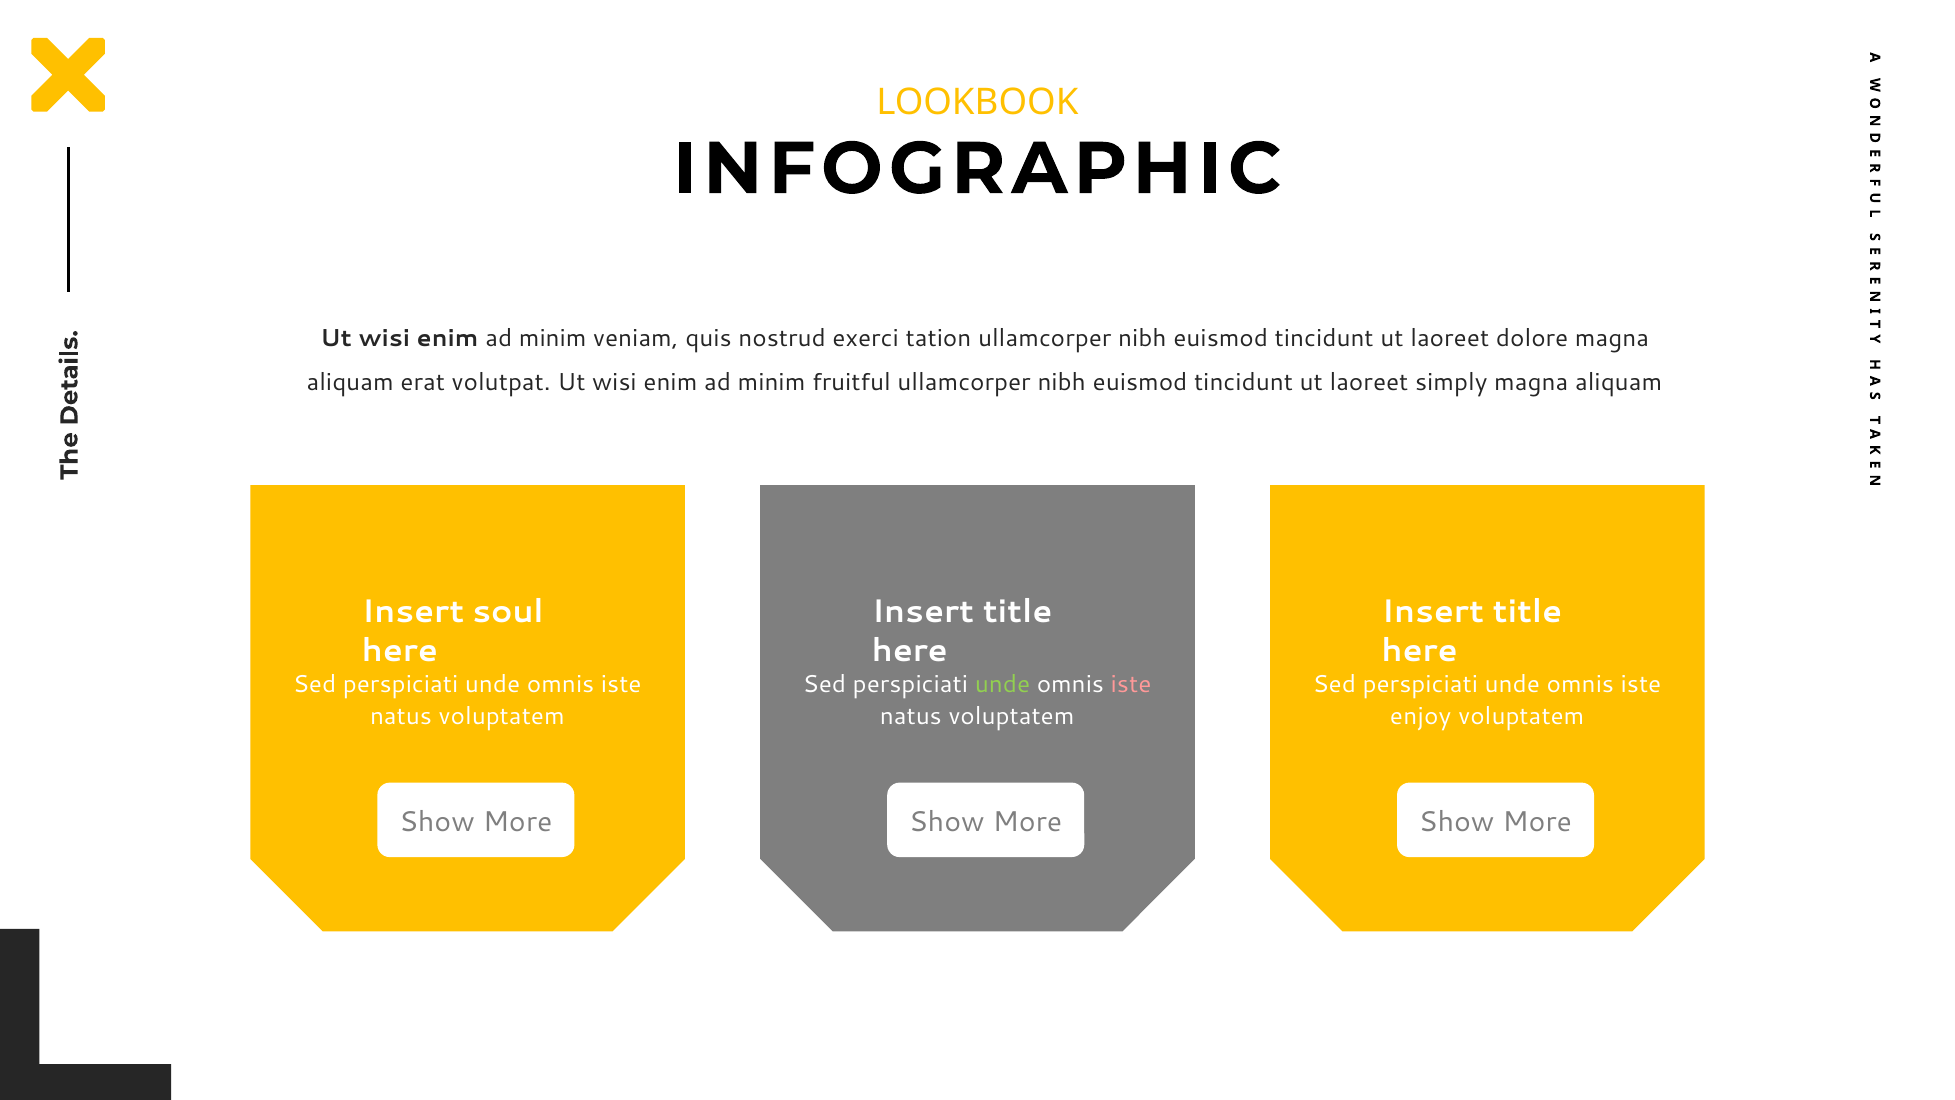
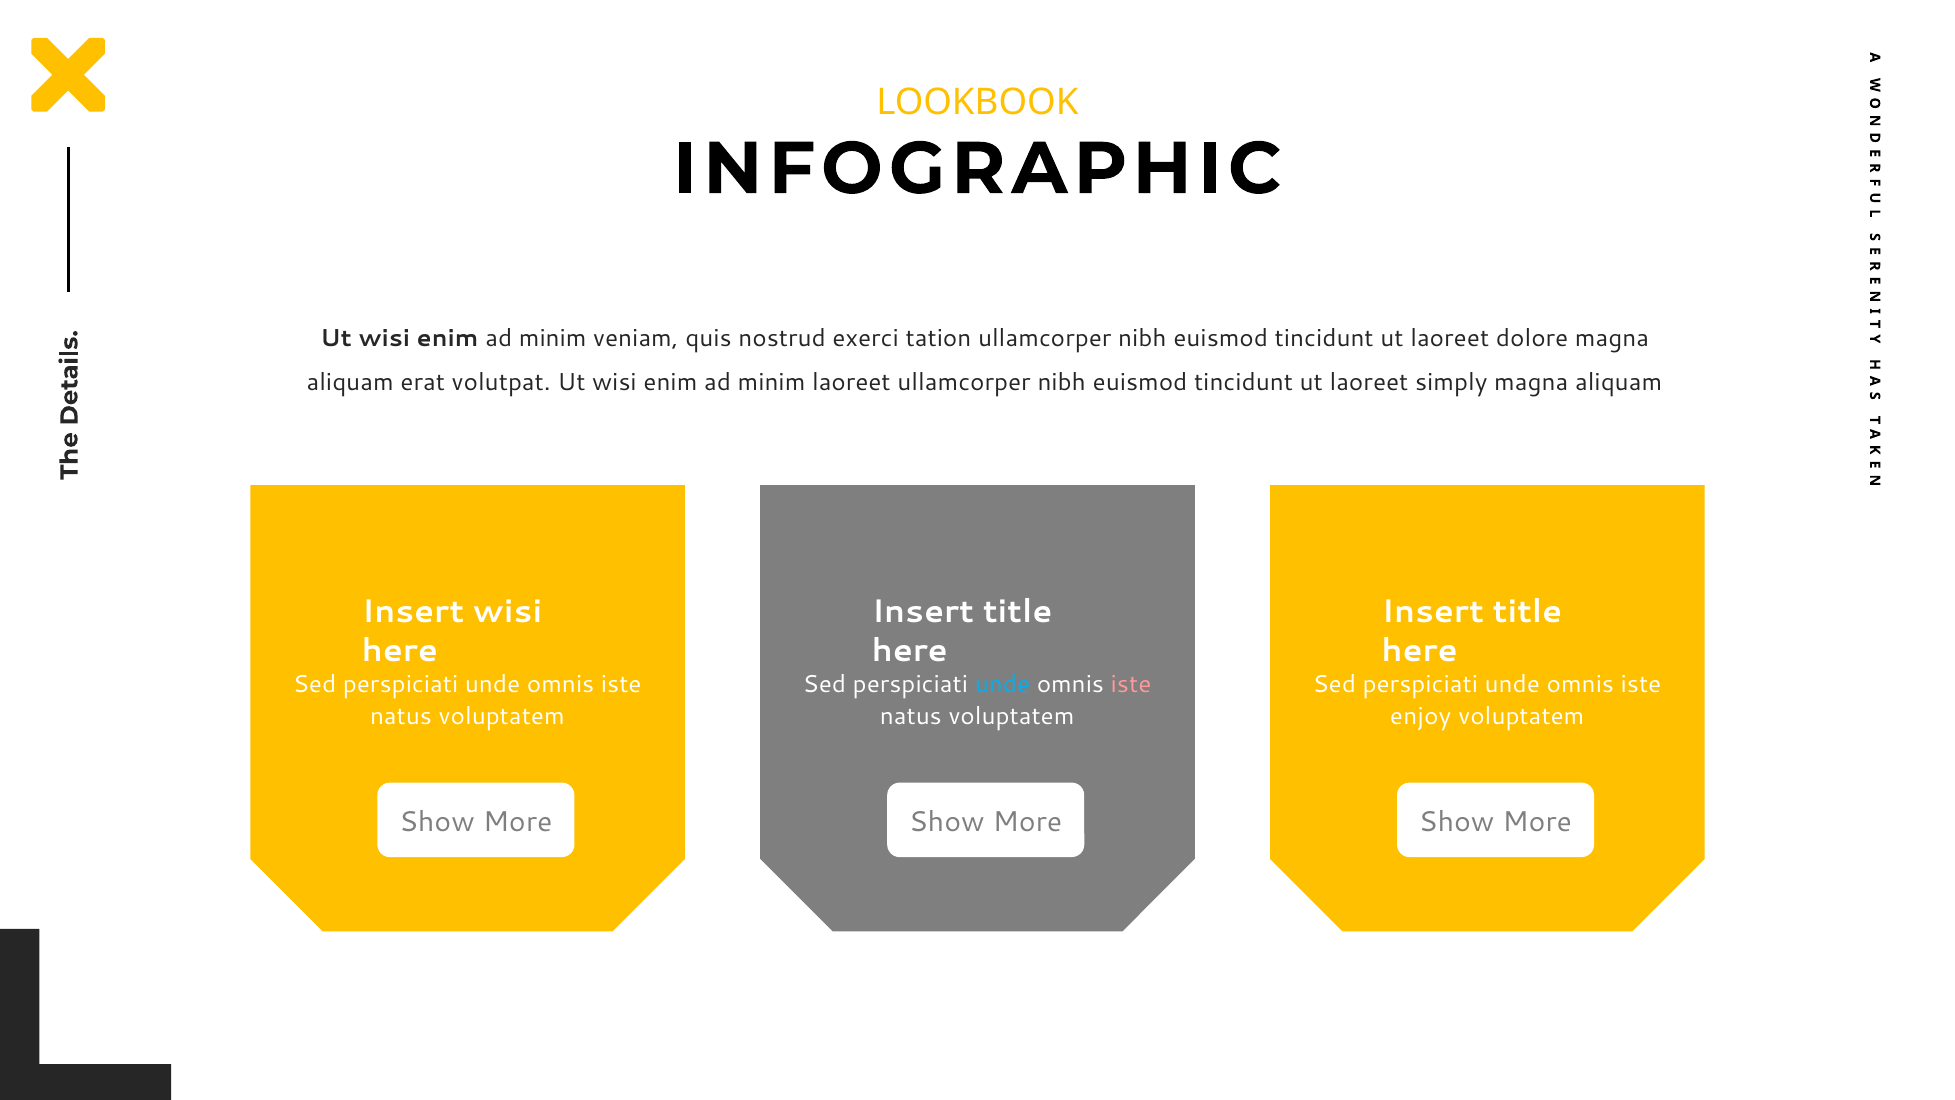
minim fruitful: fruitful -> laoreet (851, 383)
Insert soul: soul -> wisi (508, 611)
unde colour: light green -> light blue (1002, 684)
